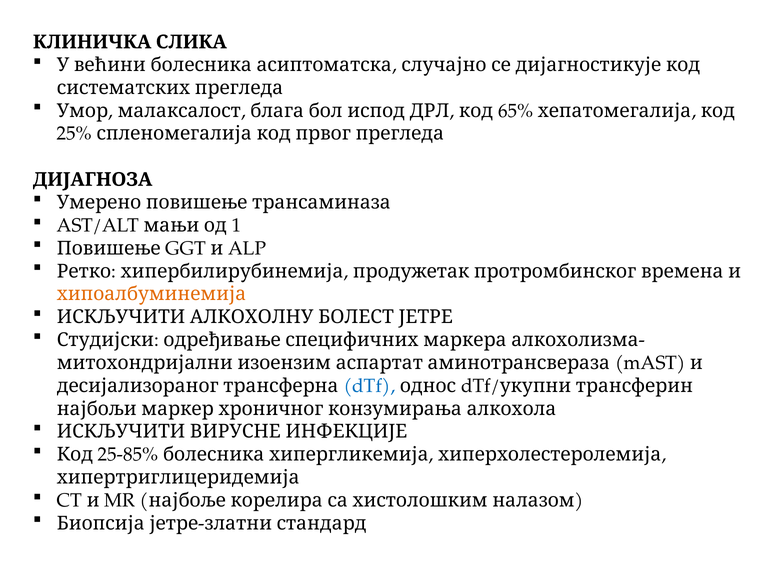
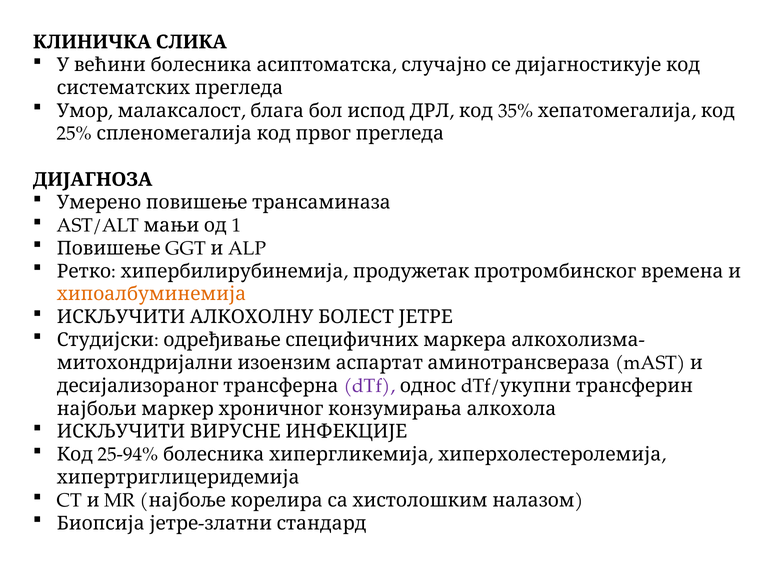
65%: 65% -> 35% (516, 111)
dTf colour: blue -> purple (370, 385)
25-85%: 25-85% -> 25-94% (128, 454)
